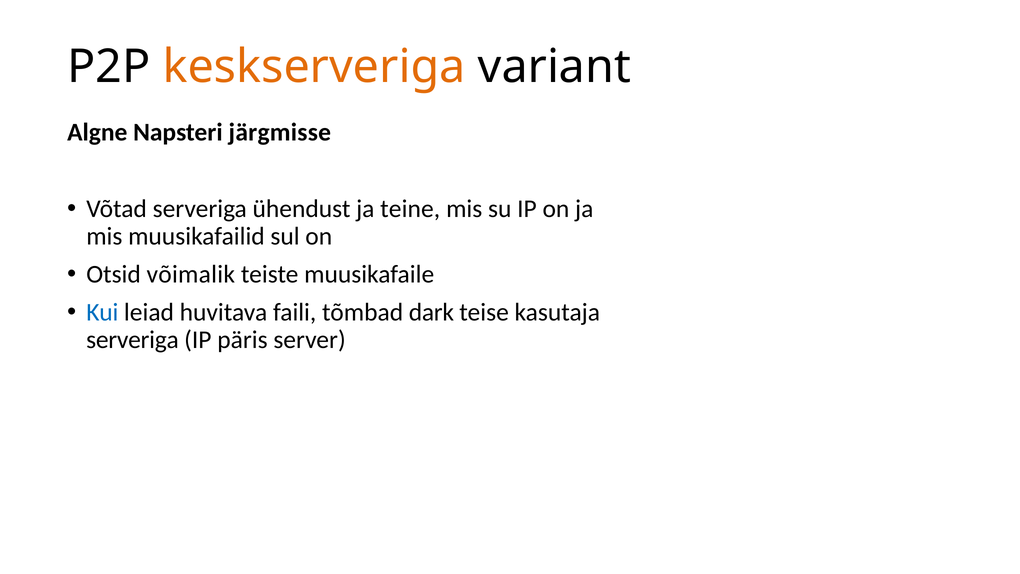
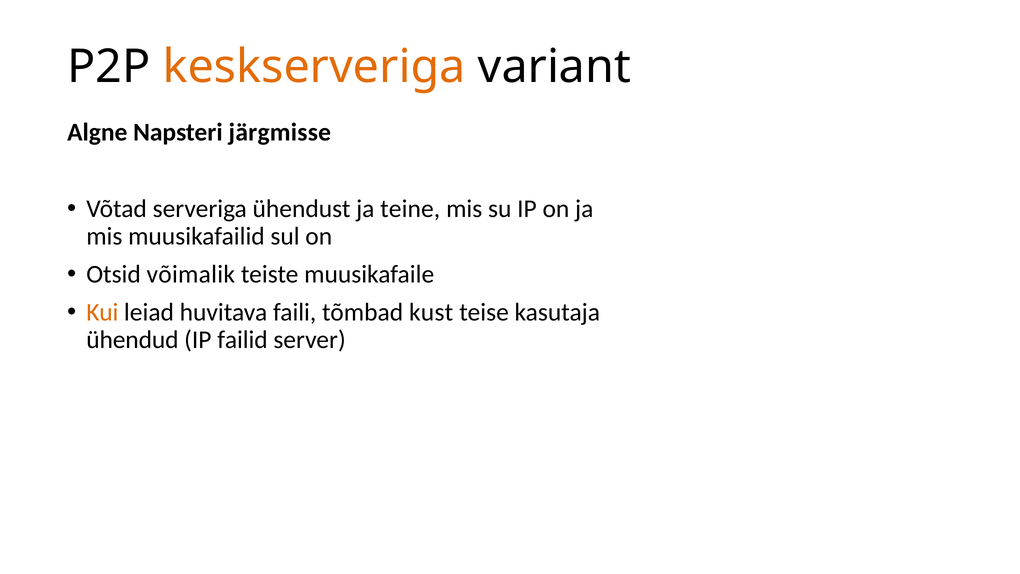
Kui colour: blue -> orange (102, 312)
dark: dark -> kust (431, 312)
serveriga: serveriga -> ühendud (132, 340)
päris: päris -> failid (242, 340)
